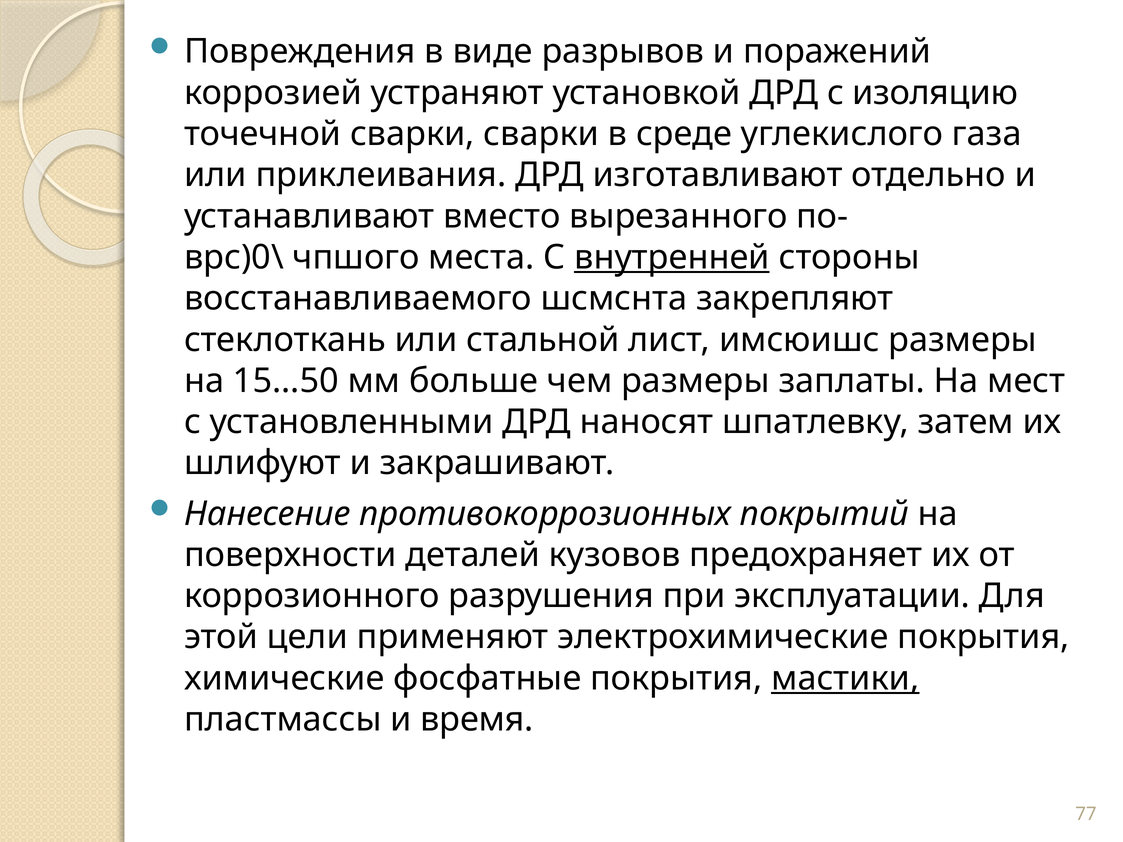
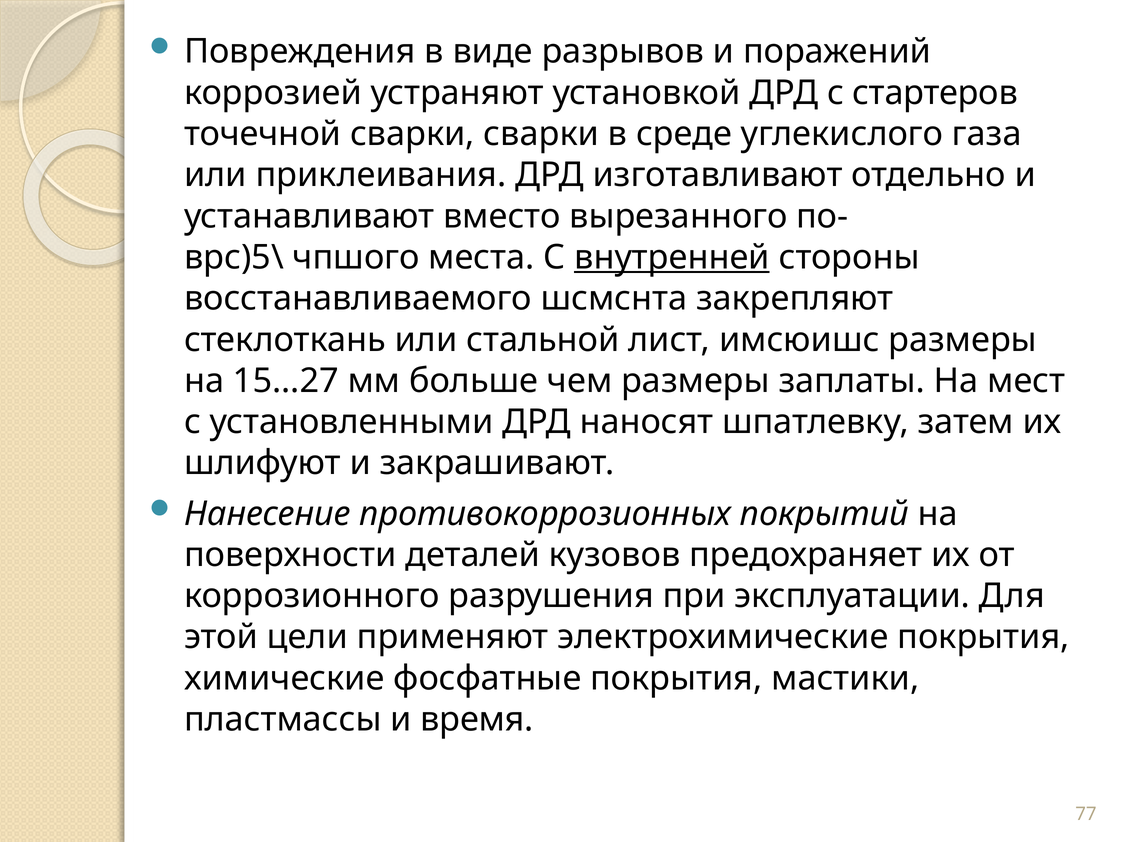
изоляцию: изоляцию -> стартеров (935, 93)
врс)0\: врс)0\ -> врс)5\ (234, 257)
15...50: 15...50 -> 15...27 (286, 381)
мастики underline: present -> none (845, 678)
